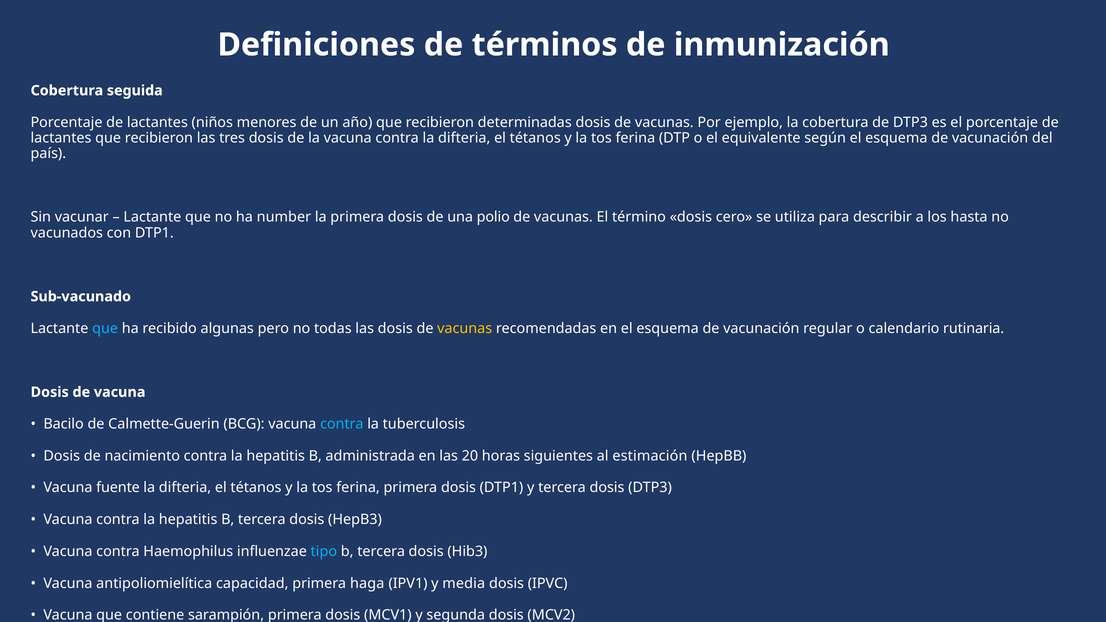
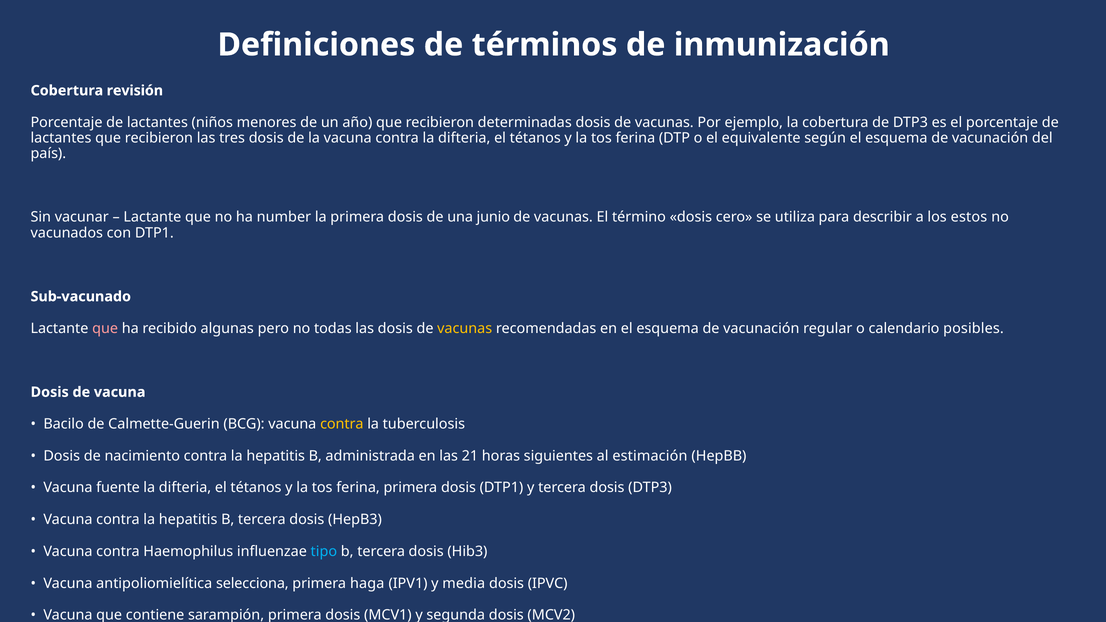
seguida: seguida -> revisión (135, 91)
polio: polio -> junio (493, 217)
hasta: hasta -> estos (969, 217)
que colour: light blue -> pink (105, 328)
rutinaria: rutinaria -> posibles (973, 328)
contra colour: light blue -> yellow (342, 424)
20: 20 -> 21 (470, 456)
capacidad: capacidad -> selecciona (252, 583)
